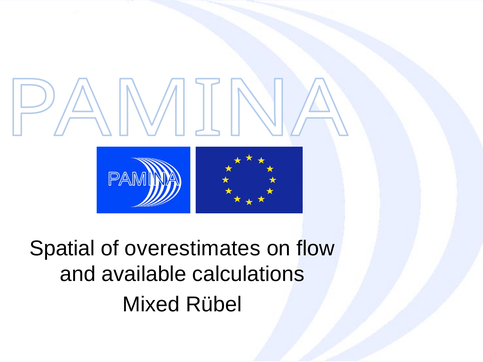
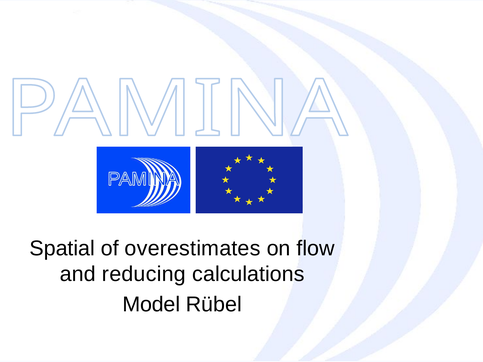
available: available -> reducing (144, 274)
Mixed: Mixed -> Model (151, 304)
